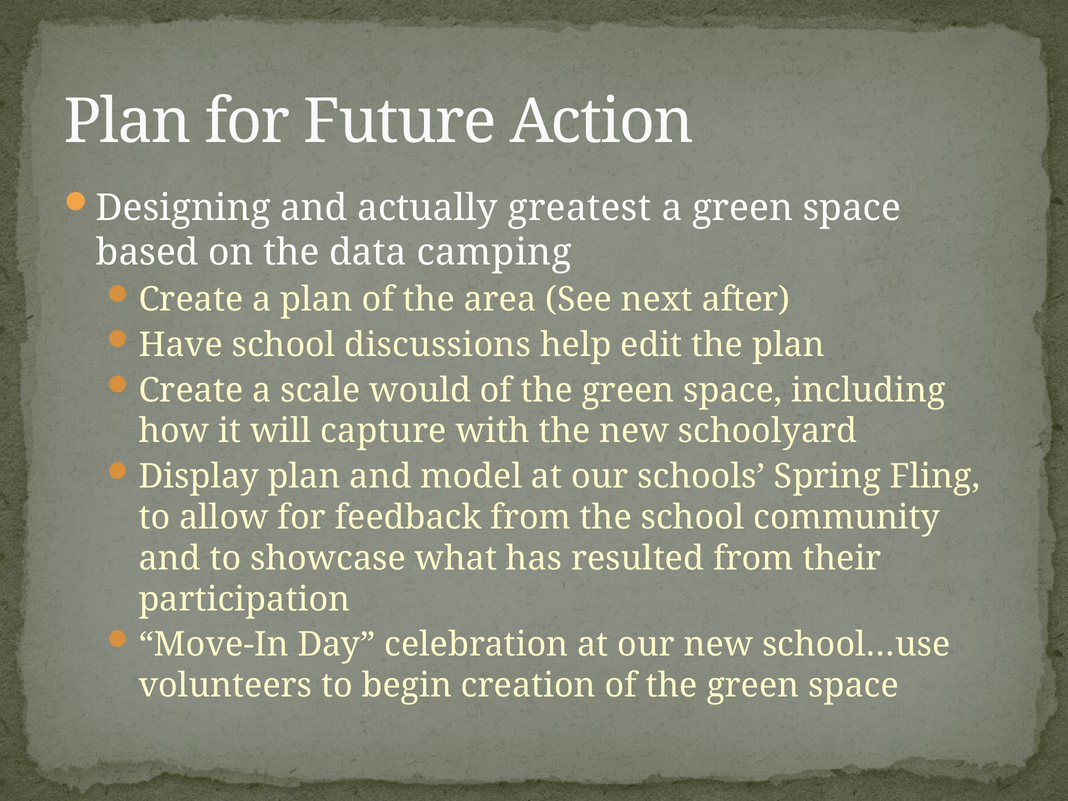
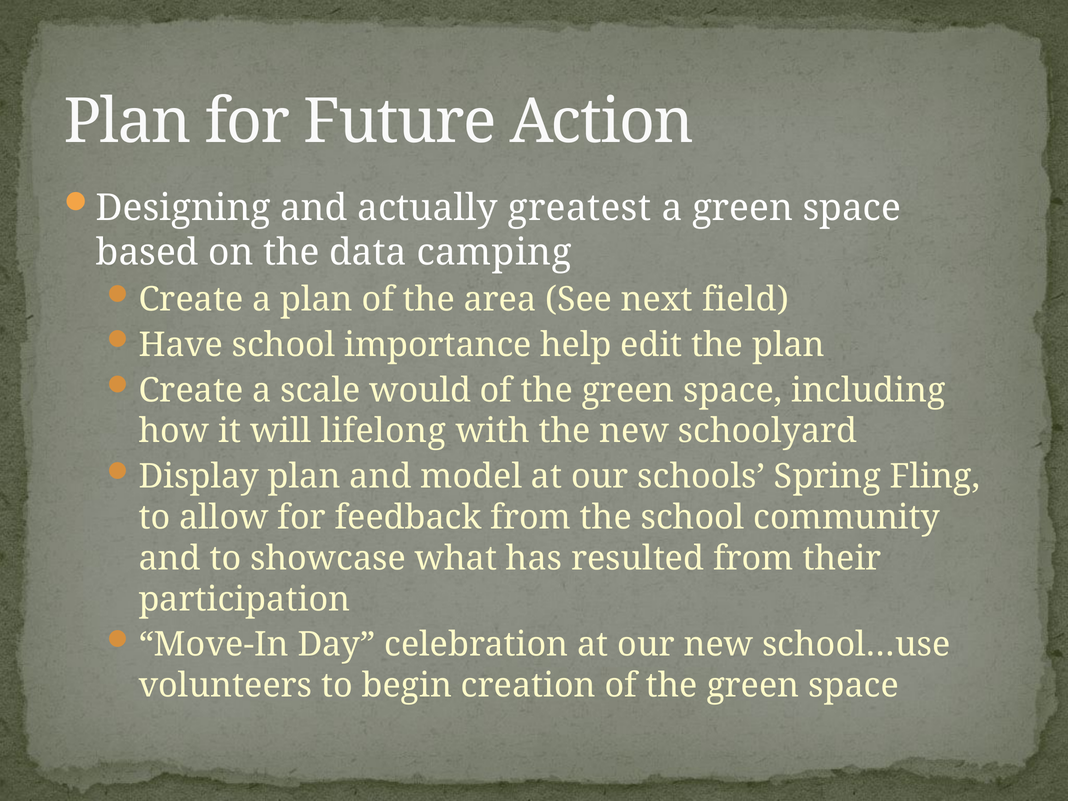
after: after -> field (746, 300)
discussions: discussions -> importance (438, 345)
capture: capture -> lifelong (383, 431)
